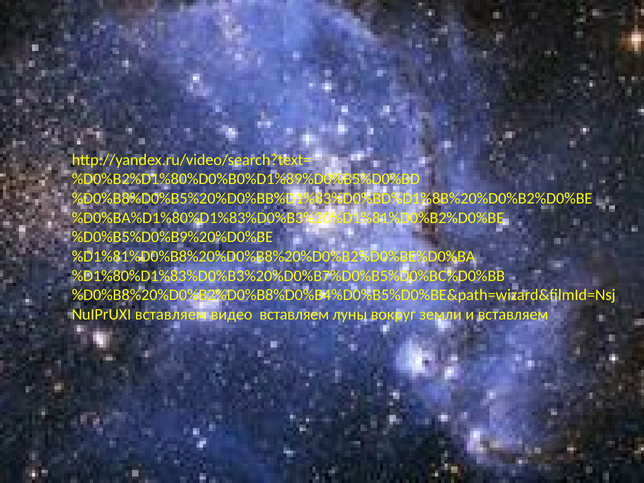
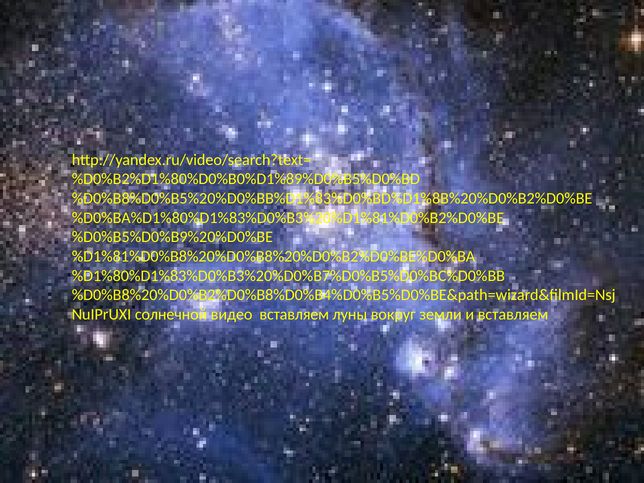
вставляем: вставляем -> солнечной (171, 314)
